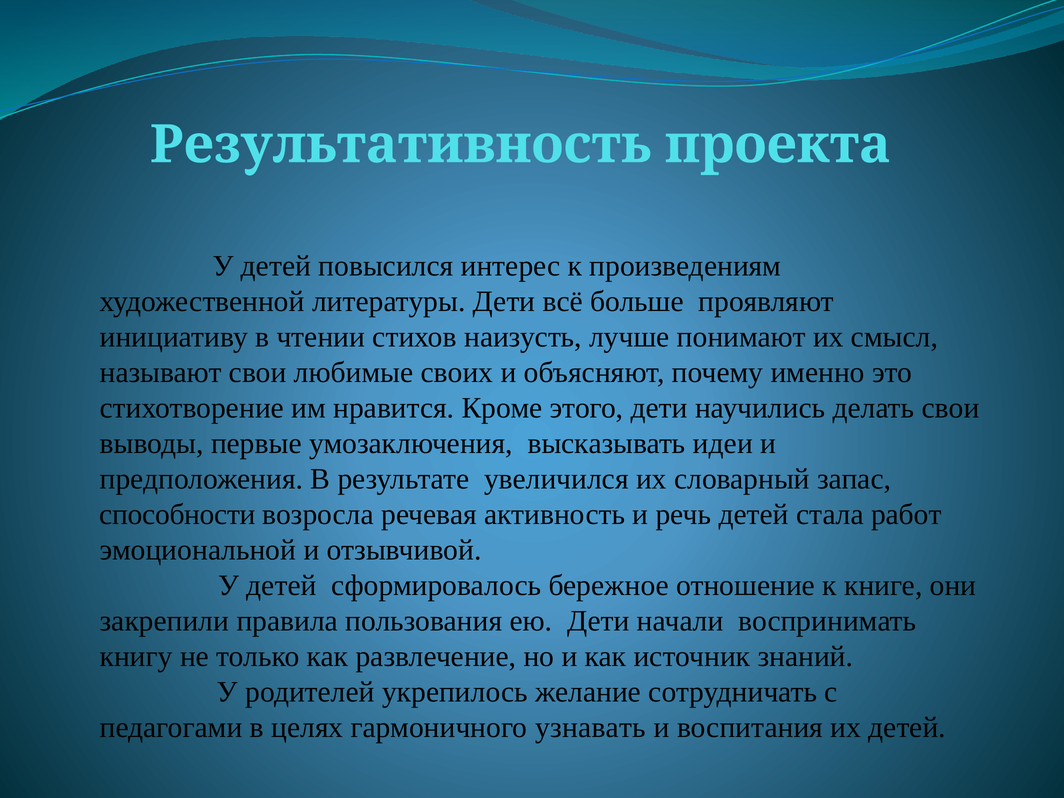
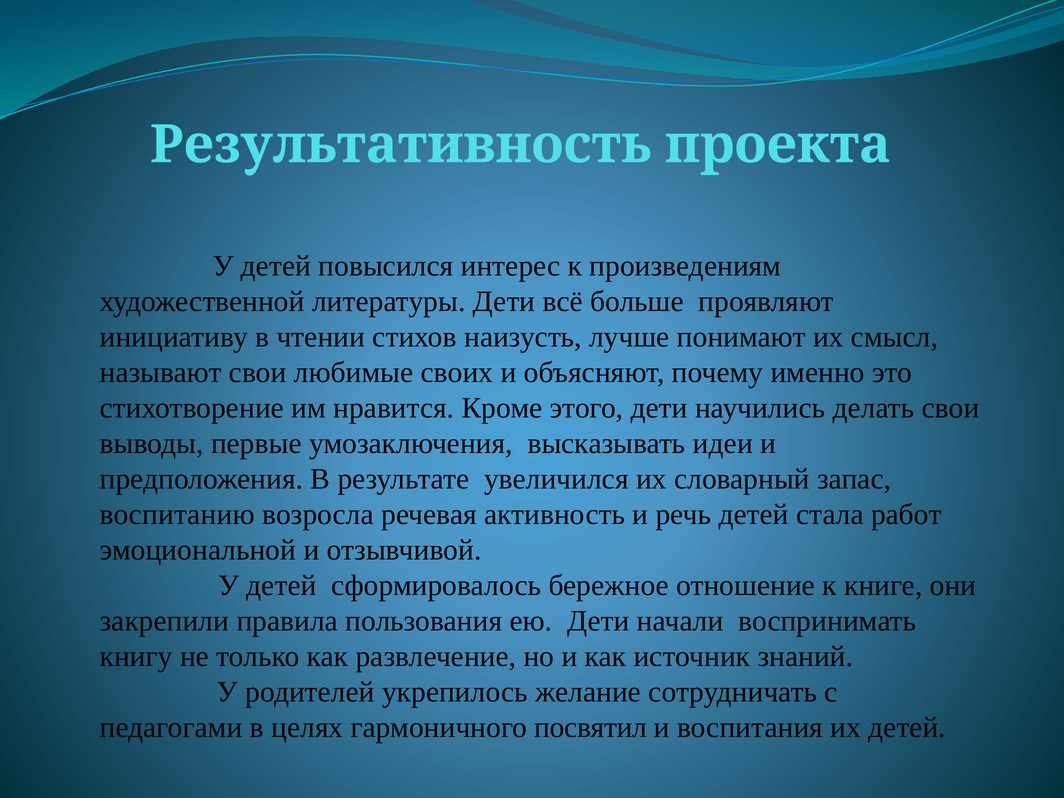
способности: способности -> воспитанию (177, 514)
узнавать: узнавать -> посвятил (591, 727)
